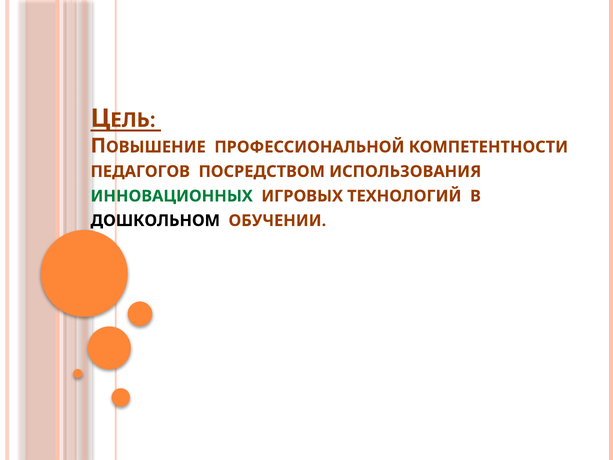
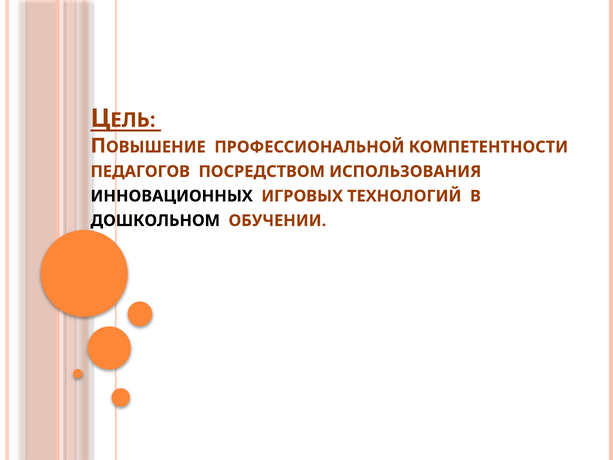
ИННОВАЦИОННЫХ colour: green -> black (172, 196)
